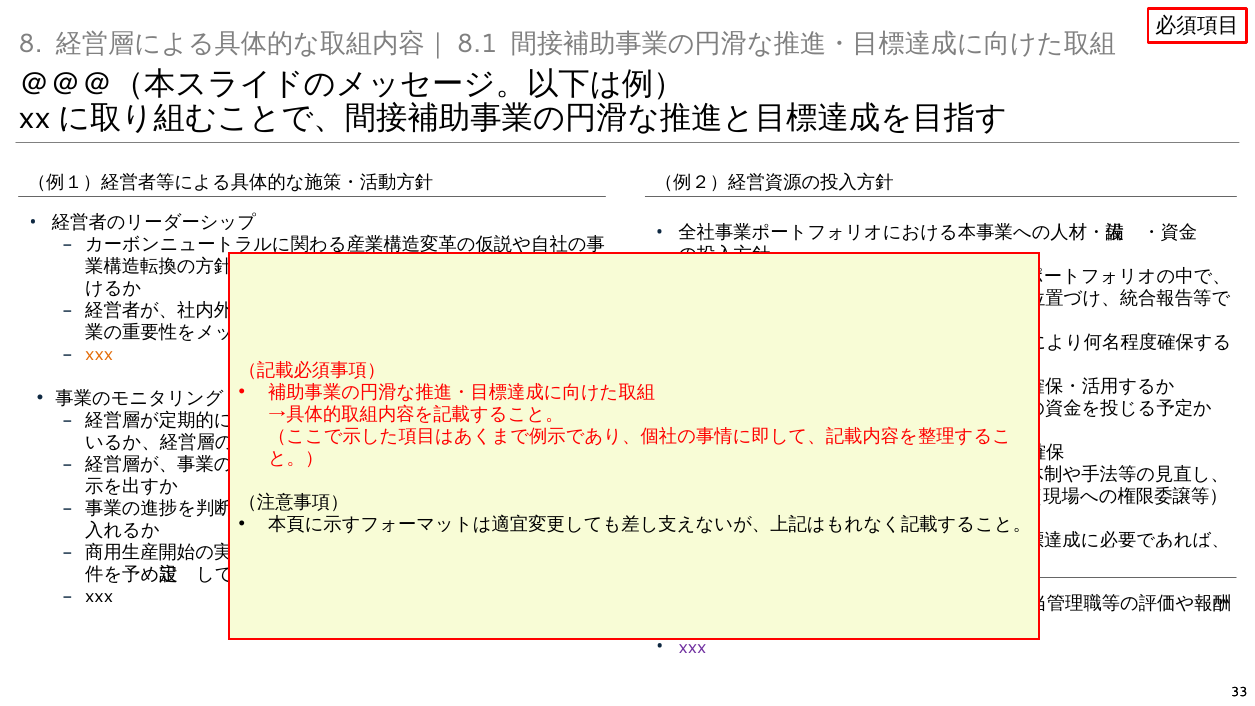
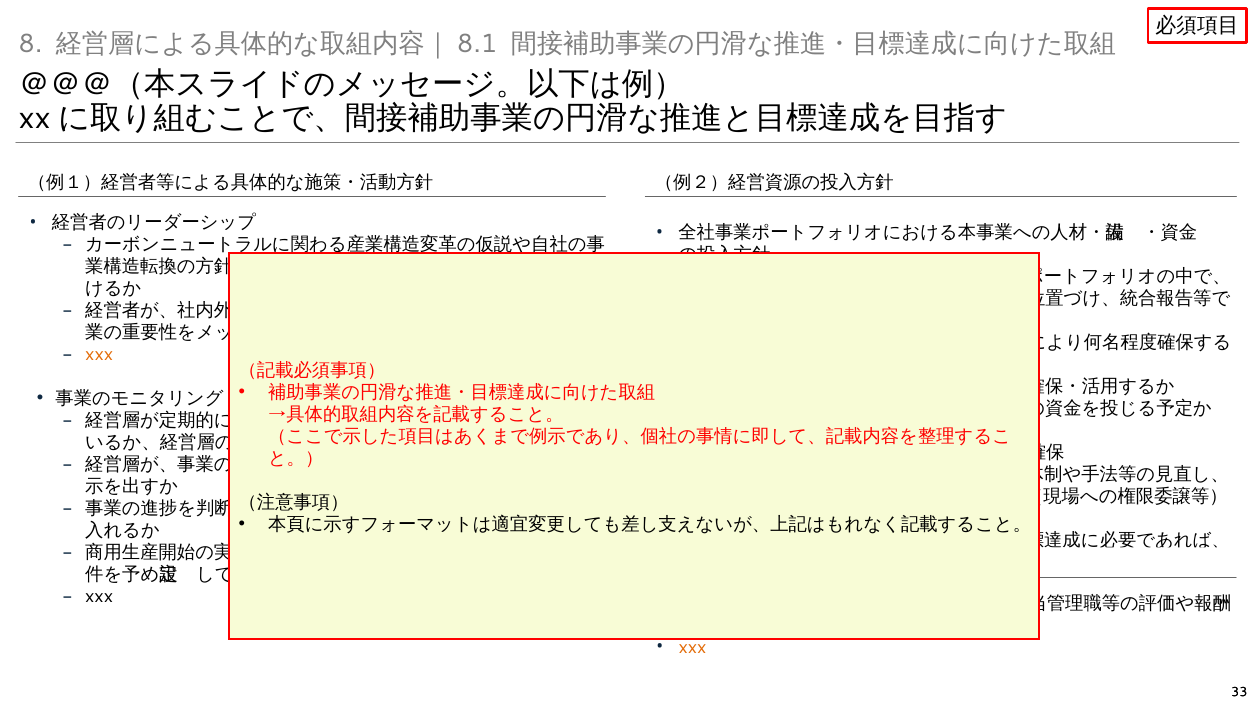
xxx colour: purple -> orange (693, 647)
